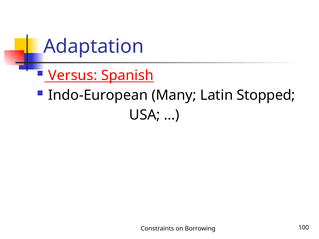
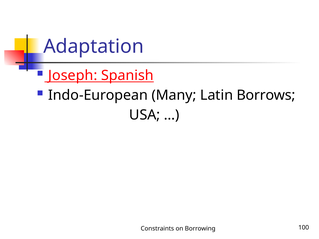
Versus: Versus -> Joseph (73, 75)
Stopped: Stopped -> Borrows (266, 95)
